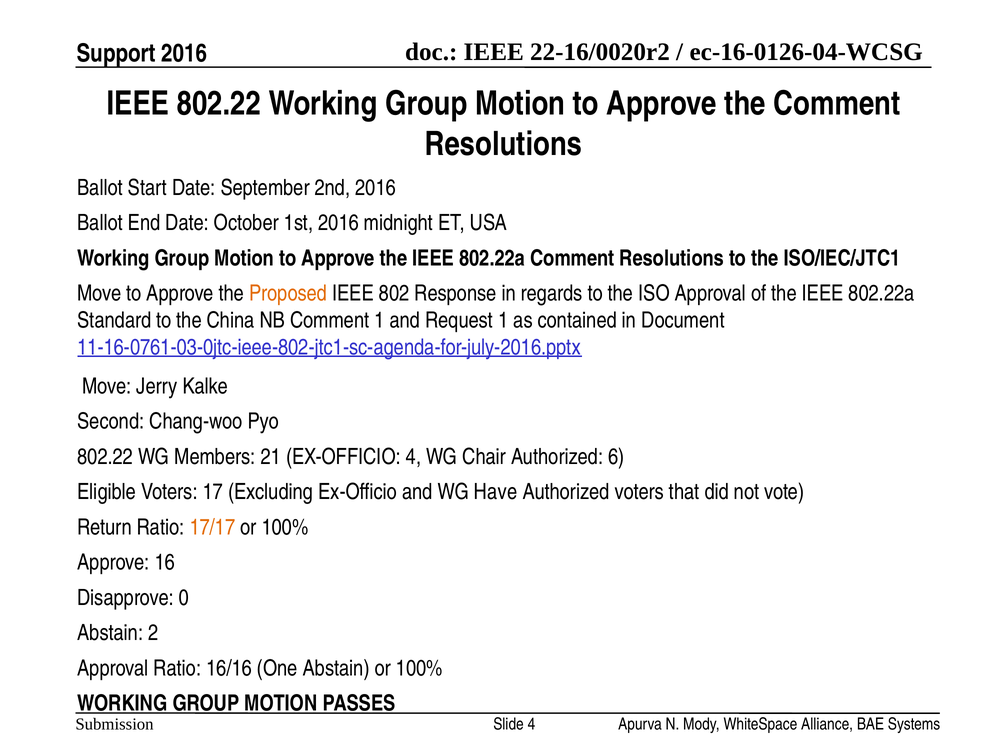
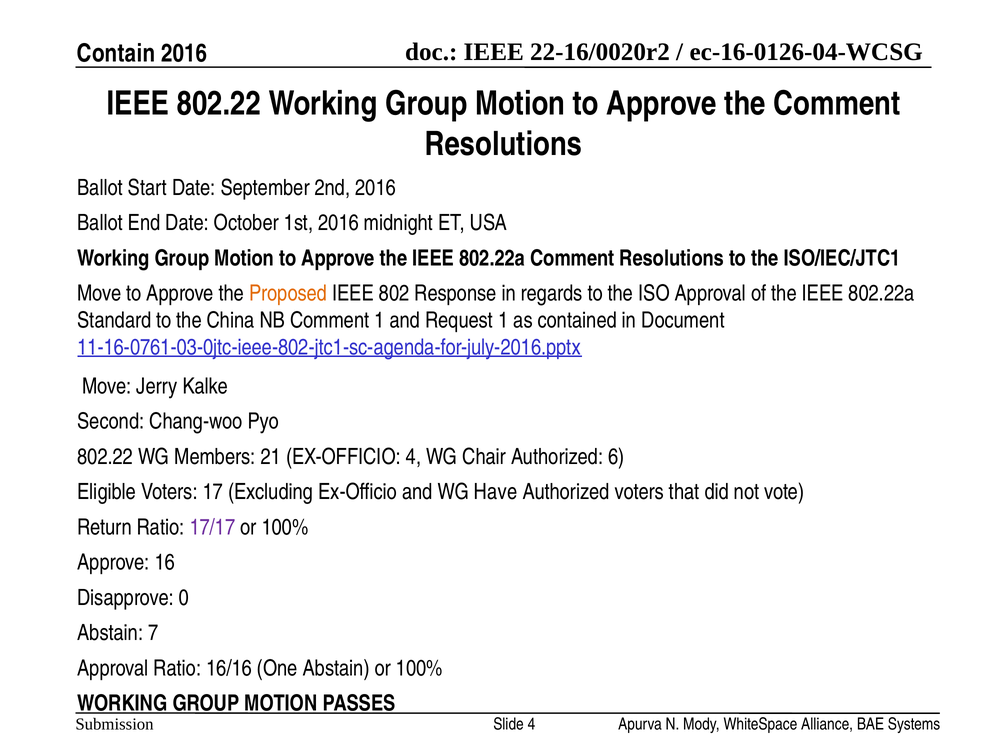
Support: Support -> Contain (116, 53)
17/17 colour: orange -> purple (212, 527)
2: 2 -> 7 (153, 633)
